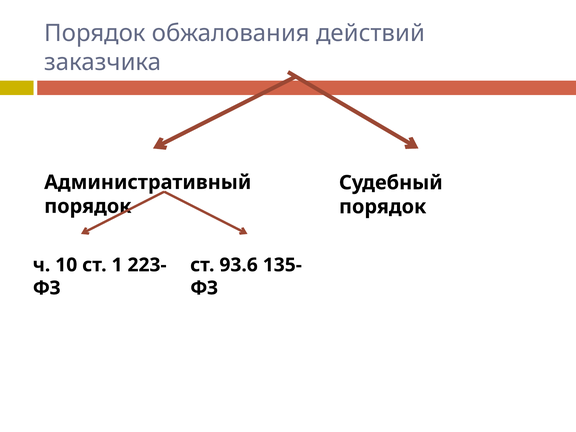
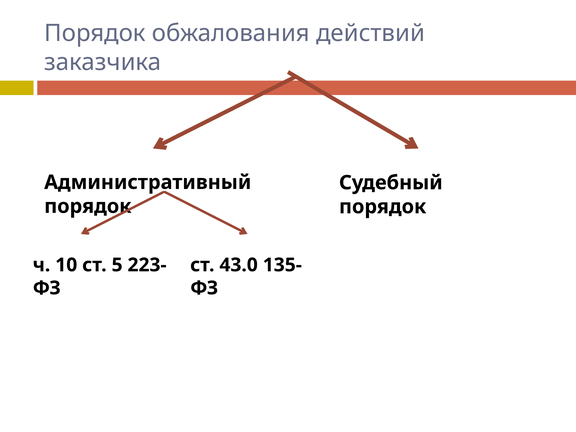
1: 1 -> 5 (117, 265)
93.6: 93.6 -> 43.0 (239, 265)
